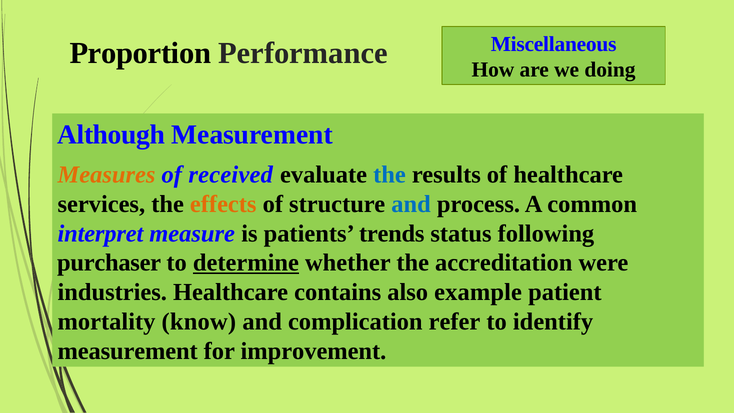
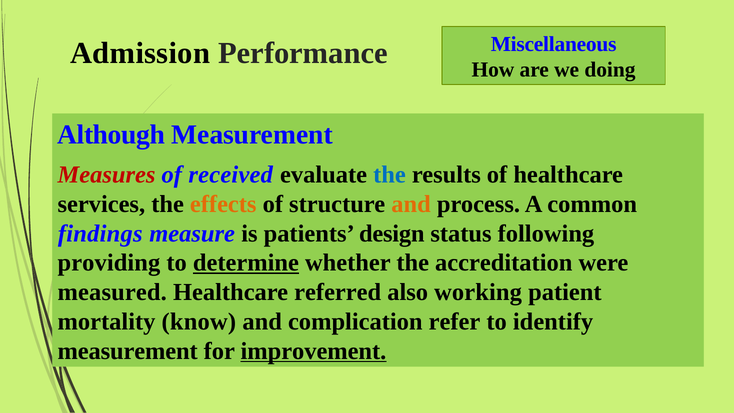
Proportion: Proportion -> Admission (140, 53)
Measures colour: orange -> red (107, 175)
and colour: blue -> orange (411, 204)
interpret: interpret -> findings (100, 233)
trends: trends -> design (392, 233)
purchaser: purchaser -> providing (109, 263)
industries: industries -> measured (112, 292)
contains: contains -> referred (338, 292)
example: example -> working (478, 292)
improvement underline: none -> present (313, 351)
